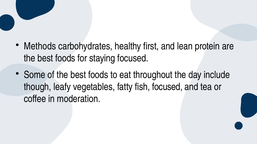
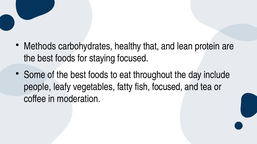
first: first -> that (151, 46)
though: though -> people (38, 87)
